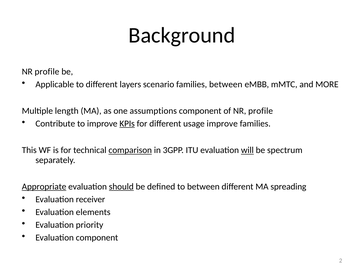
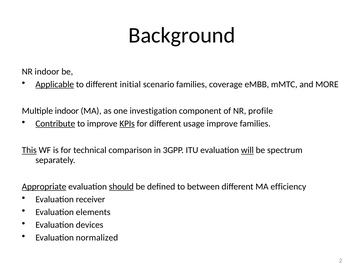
profile: profile -> indoor (47, 72)
Applicable underline: none -> present (55, 84)
layers: layers -> initial (130, 84)
families between: between -> coverage (226, 84)
Multiple length: length -> indoor (67, 111)
assumptions: assumptions -> investigation (153, 111)
Contribute underline: none -> present (55, 124)
This underline: none -> present (29, 150)
comparison underline: present -> none (130, 150)
spreading: spreading -> efficiency (288, 187)
priority: priority -> devices (90, 225)
Evaluation component: component -> normalized (97, 238)
